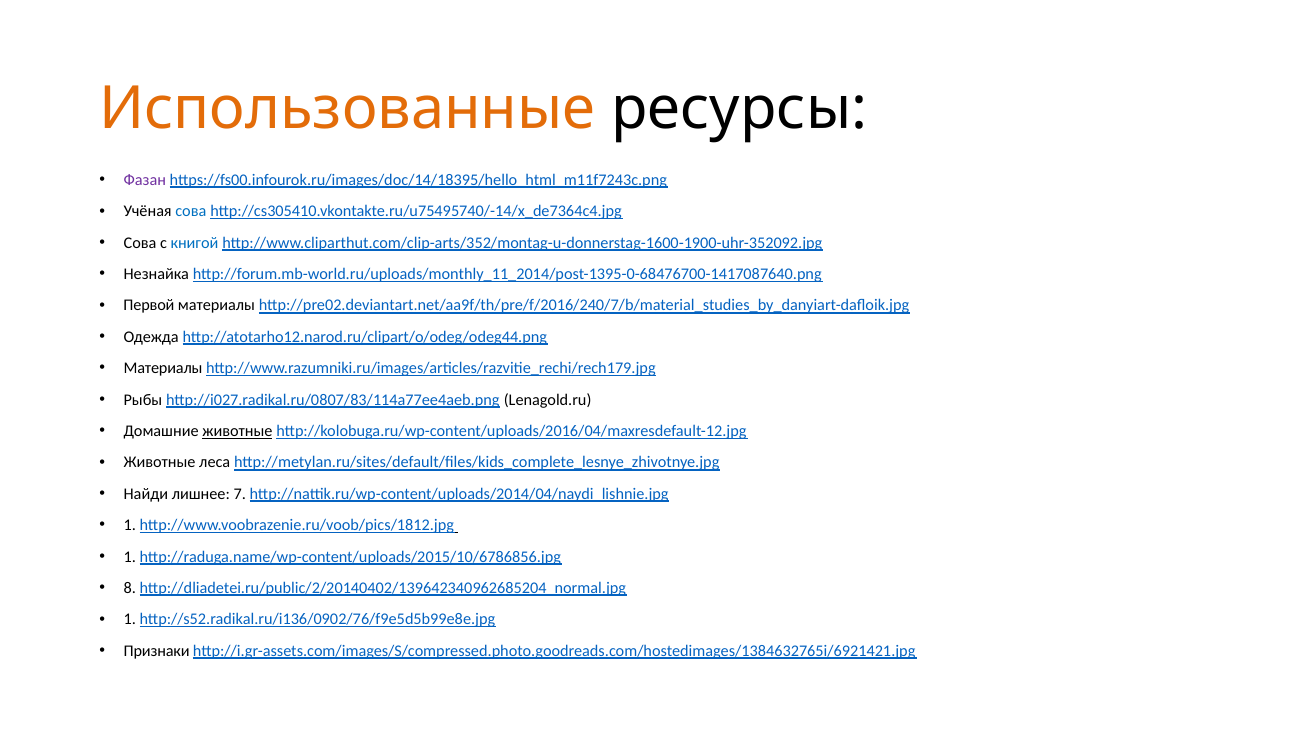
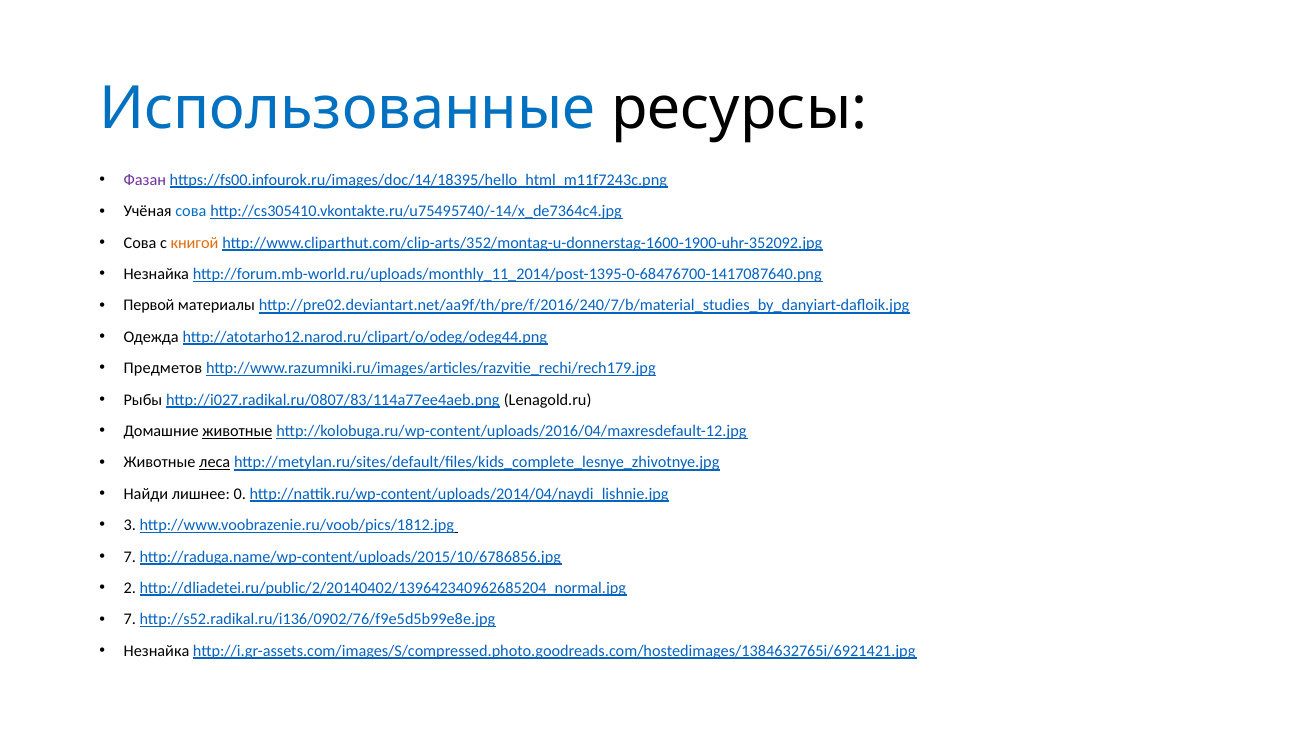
Использованные colour: orange -> blue (348, 109)
книгой colour: blue -> orange (194, 243)
Материалы: Материалы -> Предметов (163, 369)
леса underline: none -> present (215, 463)
7: 7 -> 0 (240, 494)
1: 1 -> 3 (130, 526)
1: 1 -> 7 (130, 557)
8: 8 -> 2 (130, 588)
1: 1 -> 7 (130, 620)
Признаки: Признаки -> Незнайка (157, 651)
